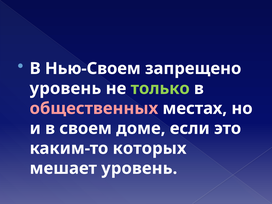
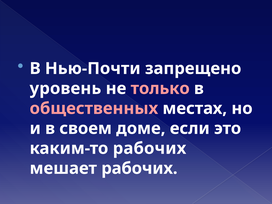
Нью-Своем: Нью-Своем -> Нью-Почти (93, 69)
только colour: light green -> pink (160, 88)
каким-то которых: которых -> рабочих (149, 148)
мешает уровень: уровень -> рабочих (139, 168)
